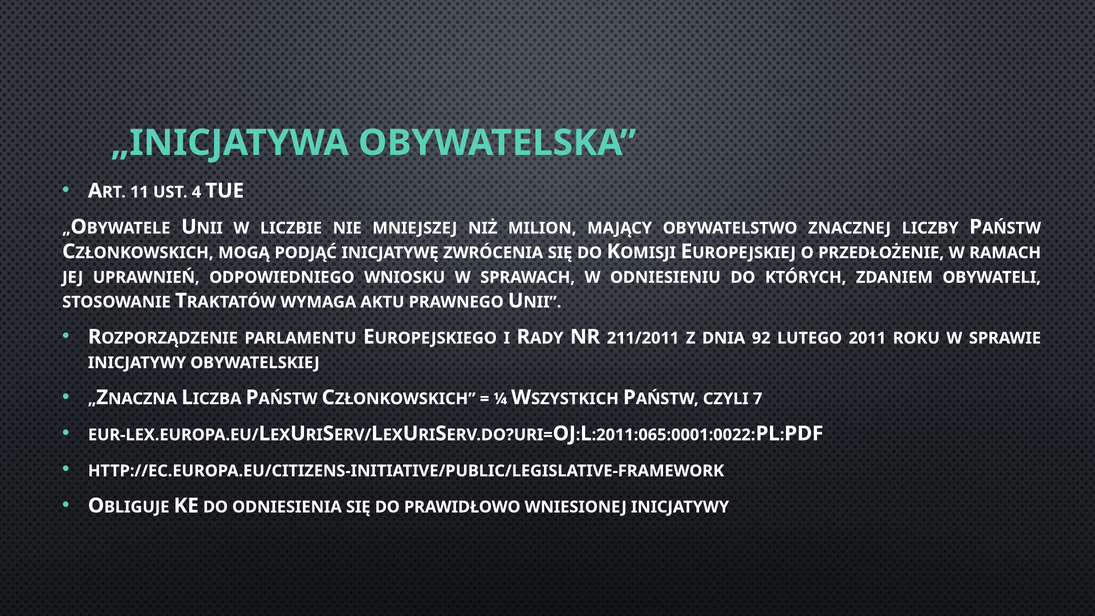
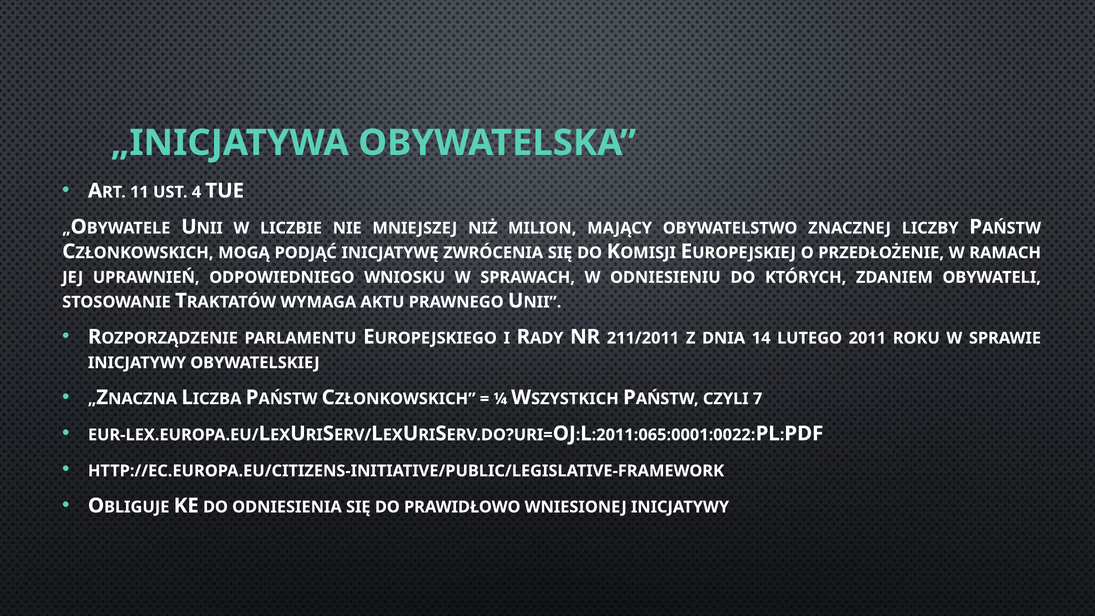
92: 92 -> 14 (761, 338)
